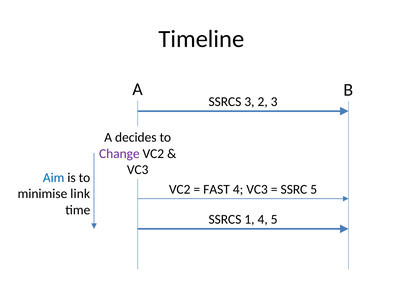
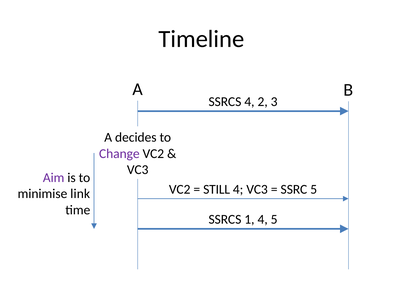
SSRCS 3: 3 -> 4 (249, 102)
Aim colour: blue -> purple (54, 177)
FAST: FAST -> STILL (217, 189)
